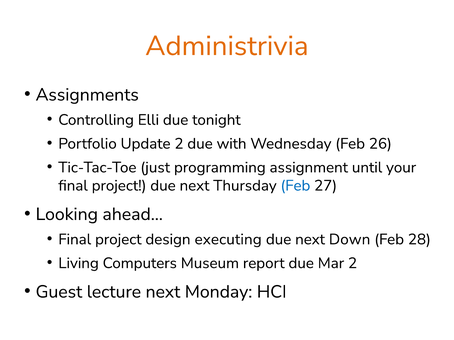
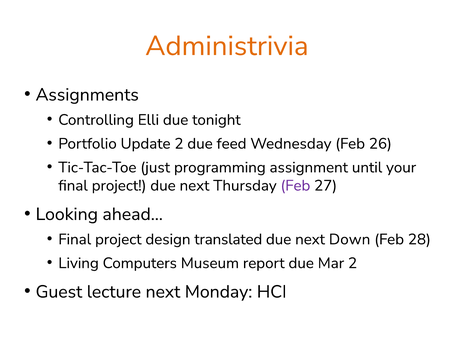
with: with -> feed (232, 144)
Feb colour: blue -> purple (295, 186)
executing: executing -> translated (228, 240)
